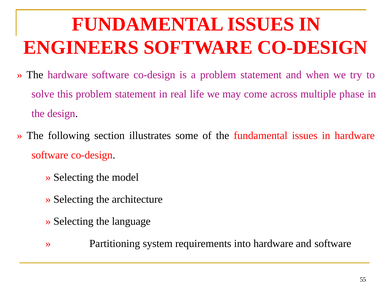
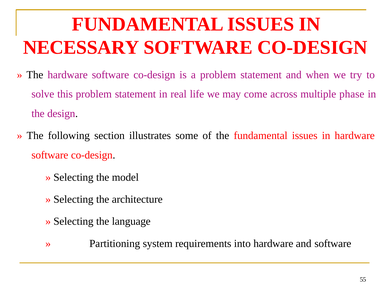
ENGINEERS: ENGINEERS -> NECESSARY (81, 47)
